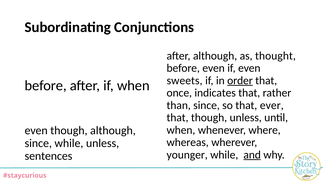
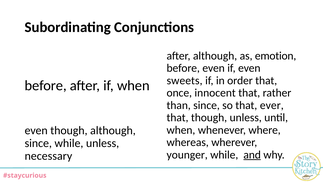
thought: thought -> emotion (276, 56)
order underline: present -> none (240, 80)
indicates: indicates -> innocent (215, 93)
sentences: sentences -> necessary (48, 156)
